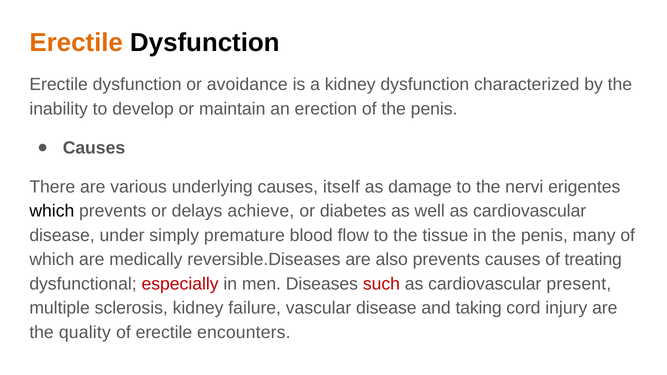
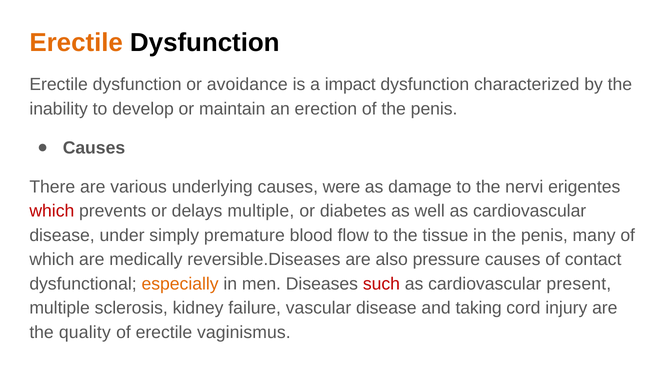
a kidney: kidney -> impact (350, 85)
itself: itself -> were (342, 187)
which colour: black -> red (52, 211)
delays achieve: achieve -> multiple (261, 211)
also prevents: prevents -> pressure (446, 260)
treating: treating -> contact (593, 260)
especially colour: red -> orange (180, 284)
encounters: encounters -> vaginismus (244, 333)
